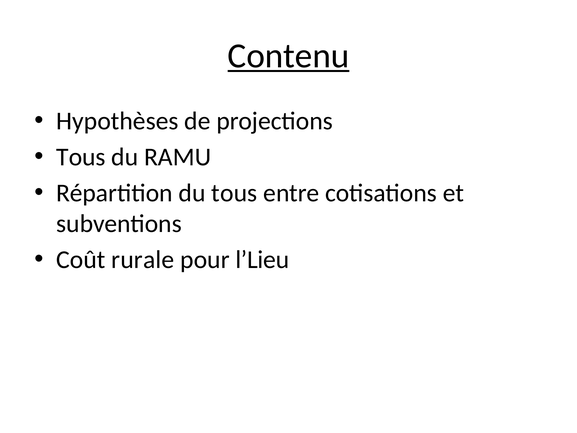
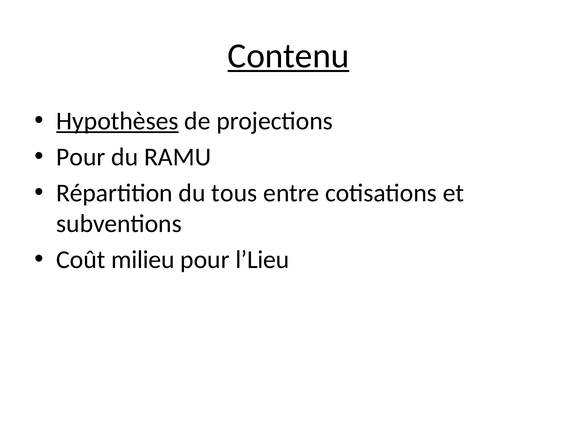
Hypothèses underline: none -> present (117, 121)
Tous: Tous -> Pour (81, 157)
rurale: rurale -> milieu (143, 260)
